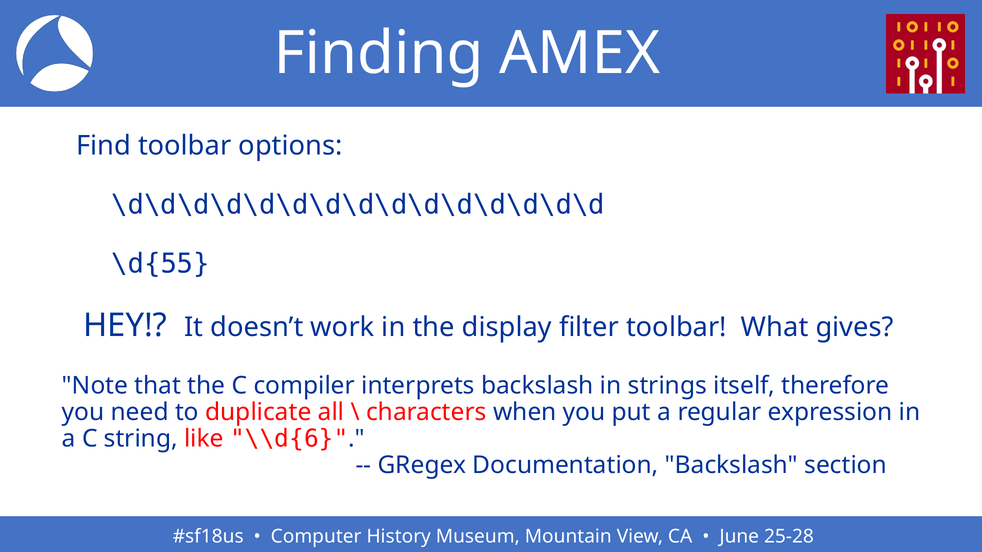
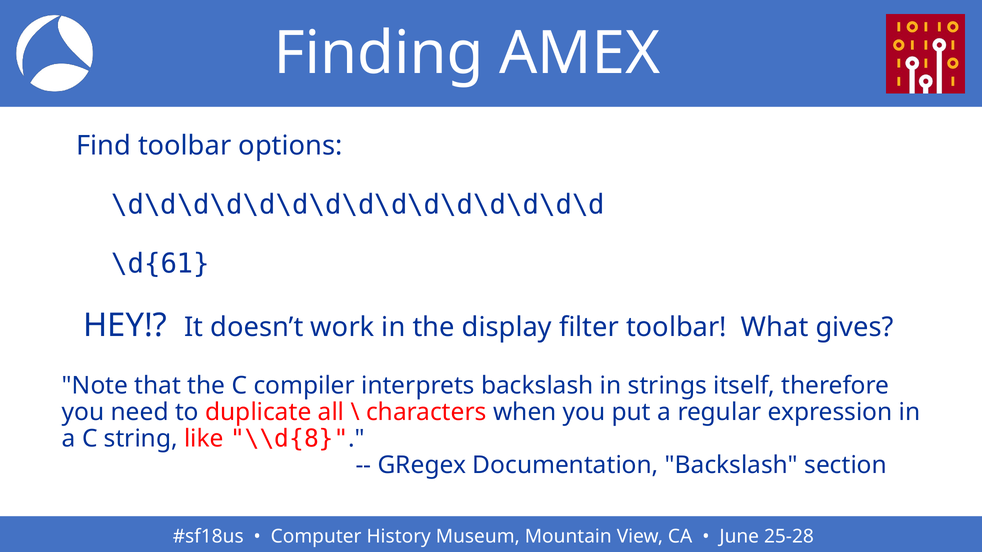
\d{55: \d{55 -> \d{61 (161, 264)
\\d{6: \\d{6 -> \\d{8 (289, 439)
